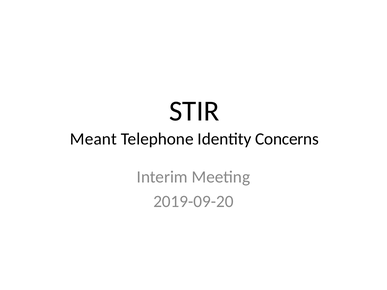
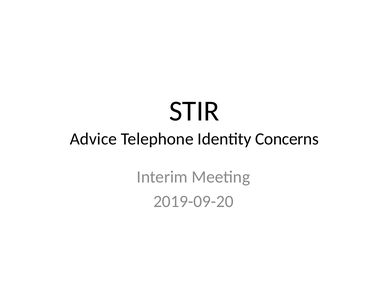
Meant: Meant -> Advice (93, 139)
